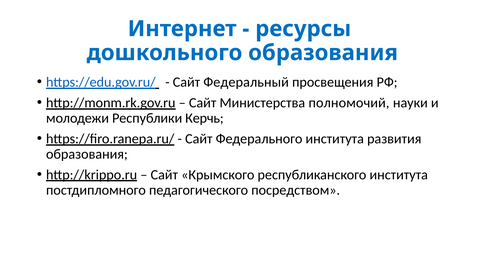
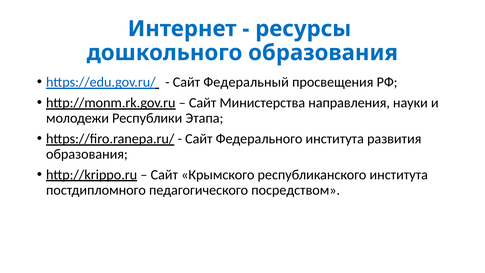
полномочий: полномочий -> направления (349, 103)
Керчь: Керчь -> Этапа (204, 118)
